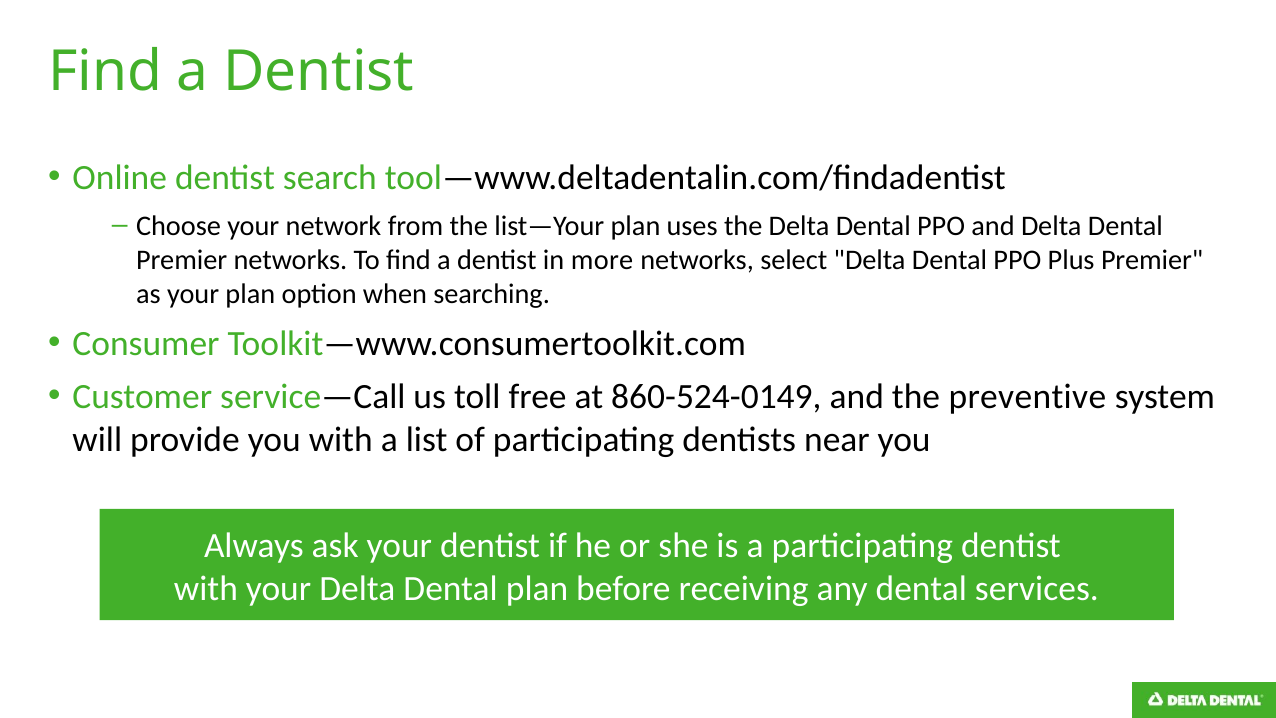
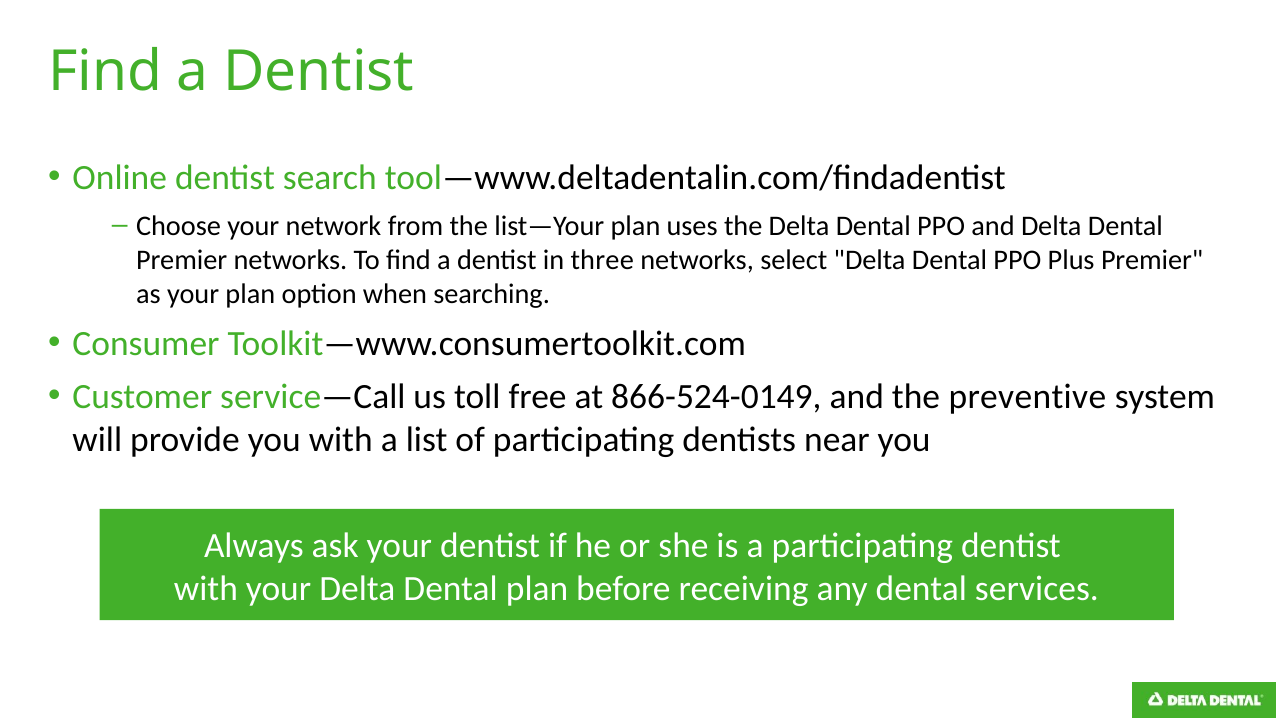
more: more -> three (602, 260)
860-524-0149: 860-524-0149 -> 866-524-0149 (716, 397)
